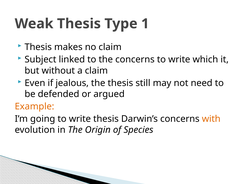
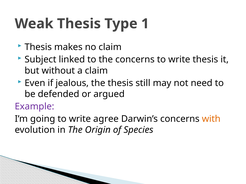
write which: which -> thesis (205, 60)
Example colour: orange -> purple (34, 107)
write thesis: thesis -> agree (106, 119)
